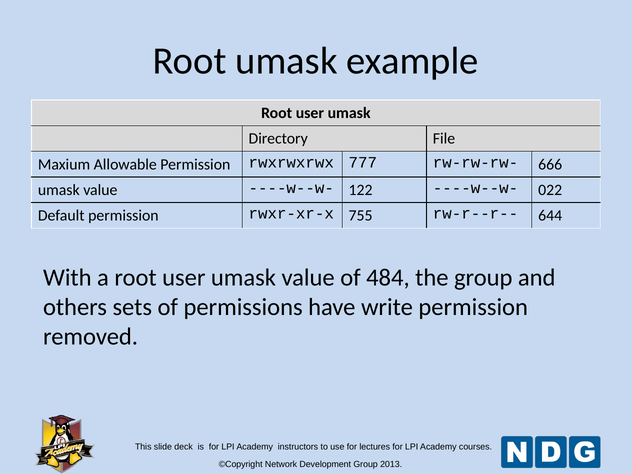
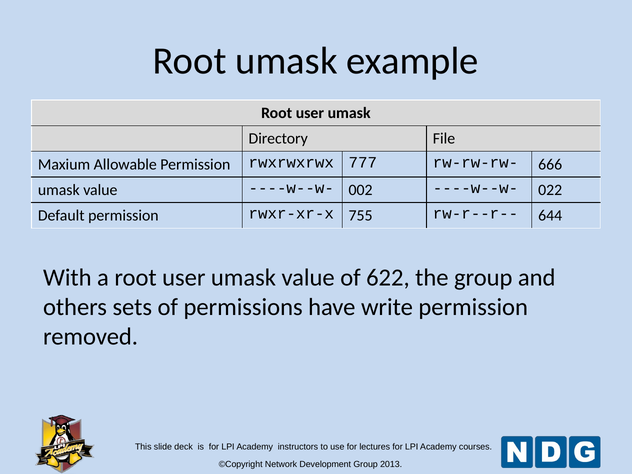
122: 122 -> 002 (361, 190)
484: 484 -> 622 (388, 278)
